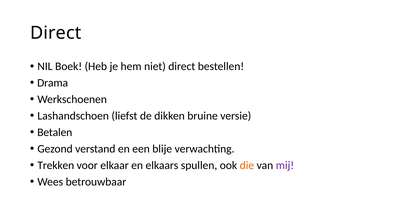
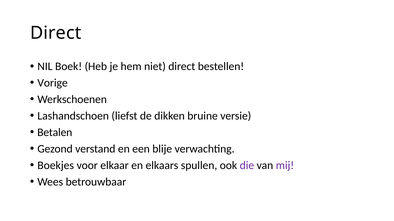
Drama: Drama -> Vorige (53, 83)
Trekken: Trekken -> Boekjes (56, 166)
die colour: orange -> purple (247, 166)
